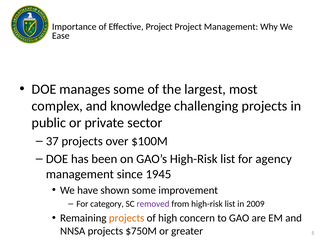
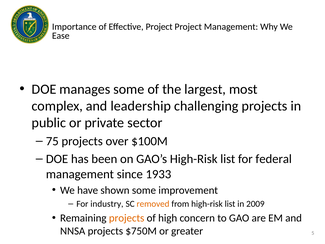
knowledge: knowledge -> leadership (141, 106)
37: 37 -> 75 (52, 141)
agency: agency -> federal (274, 159)
1945: 1945 -> 1933 (158, 174)
category: category -> industry (107, 204)
removed colour: purple -> orange (153, 204)
